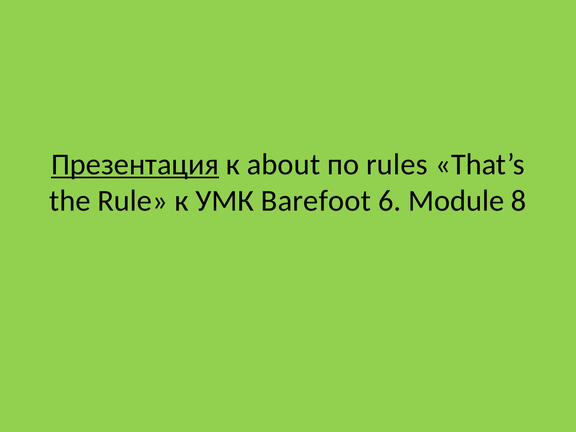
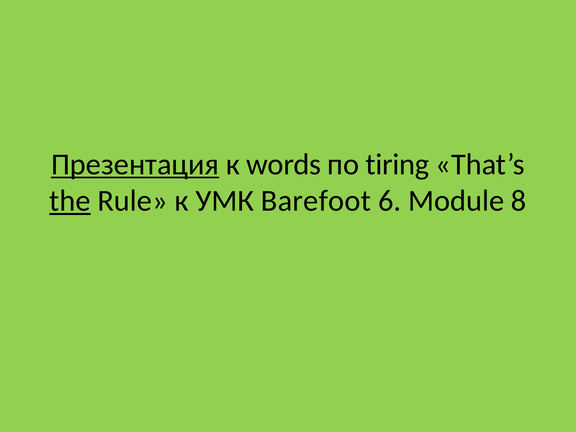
about: about -> words (284, 164)
rules: rules -> tiring (397, 164)
the underline: none -> present (70, 201)
